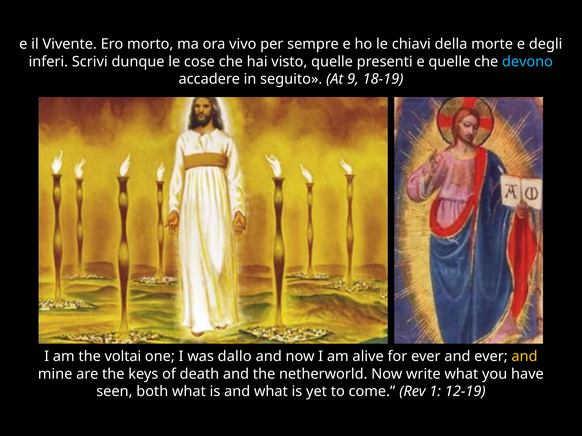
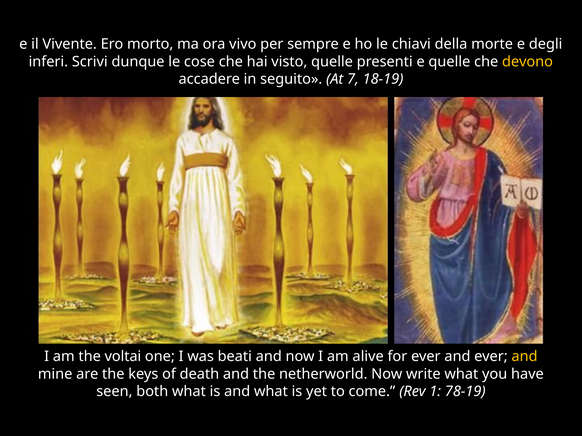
devono colour: light blue -> yellow (528, 62)
9: 9 -> 7 (353, 79)
dallo: dallo -> beati (235, 357)
12-19: 12-19 -> 78-19 (465, 392)
